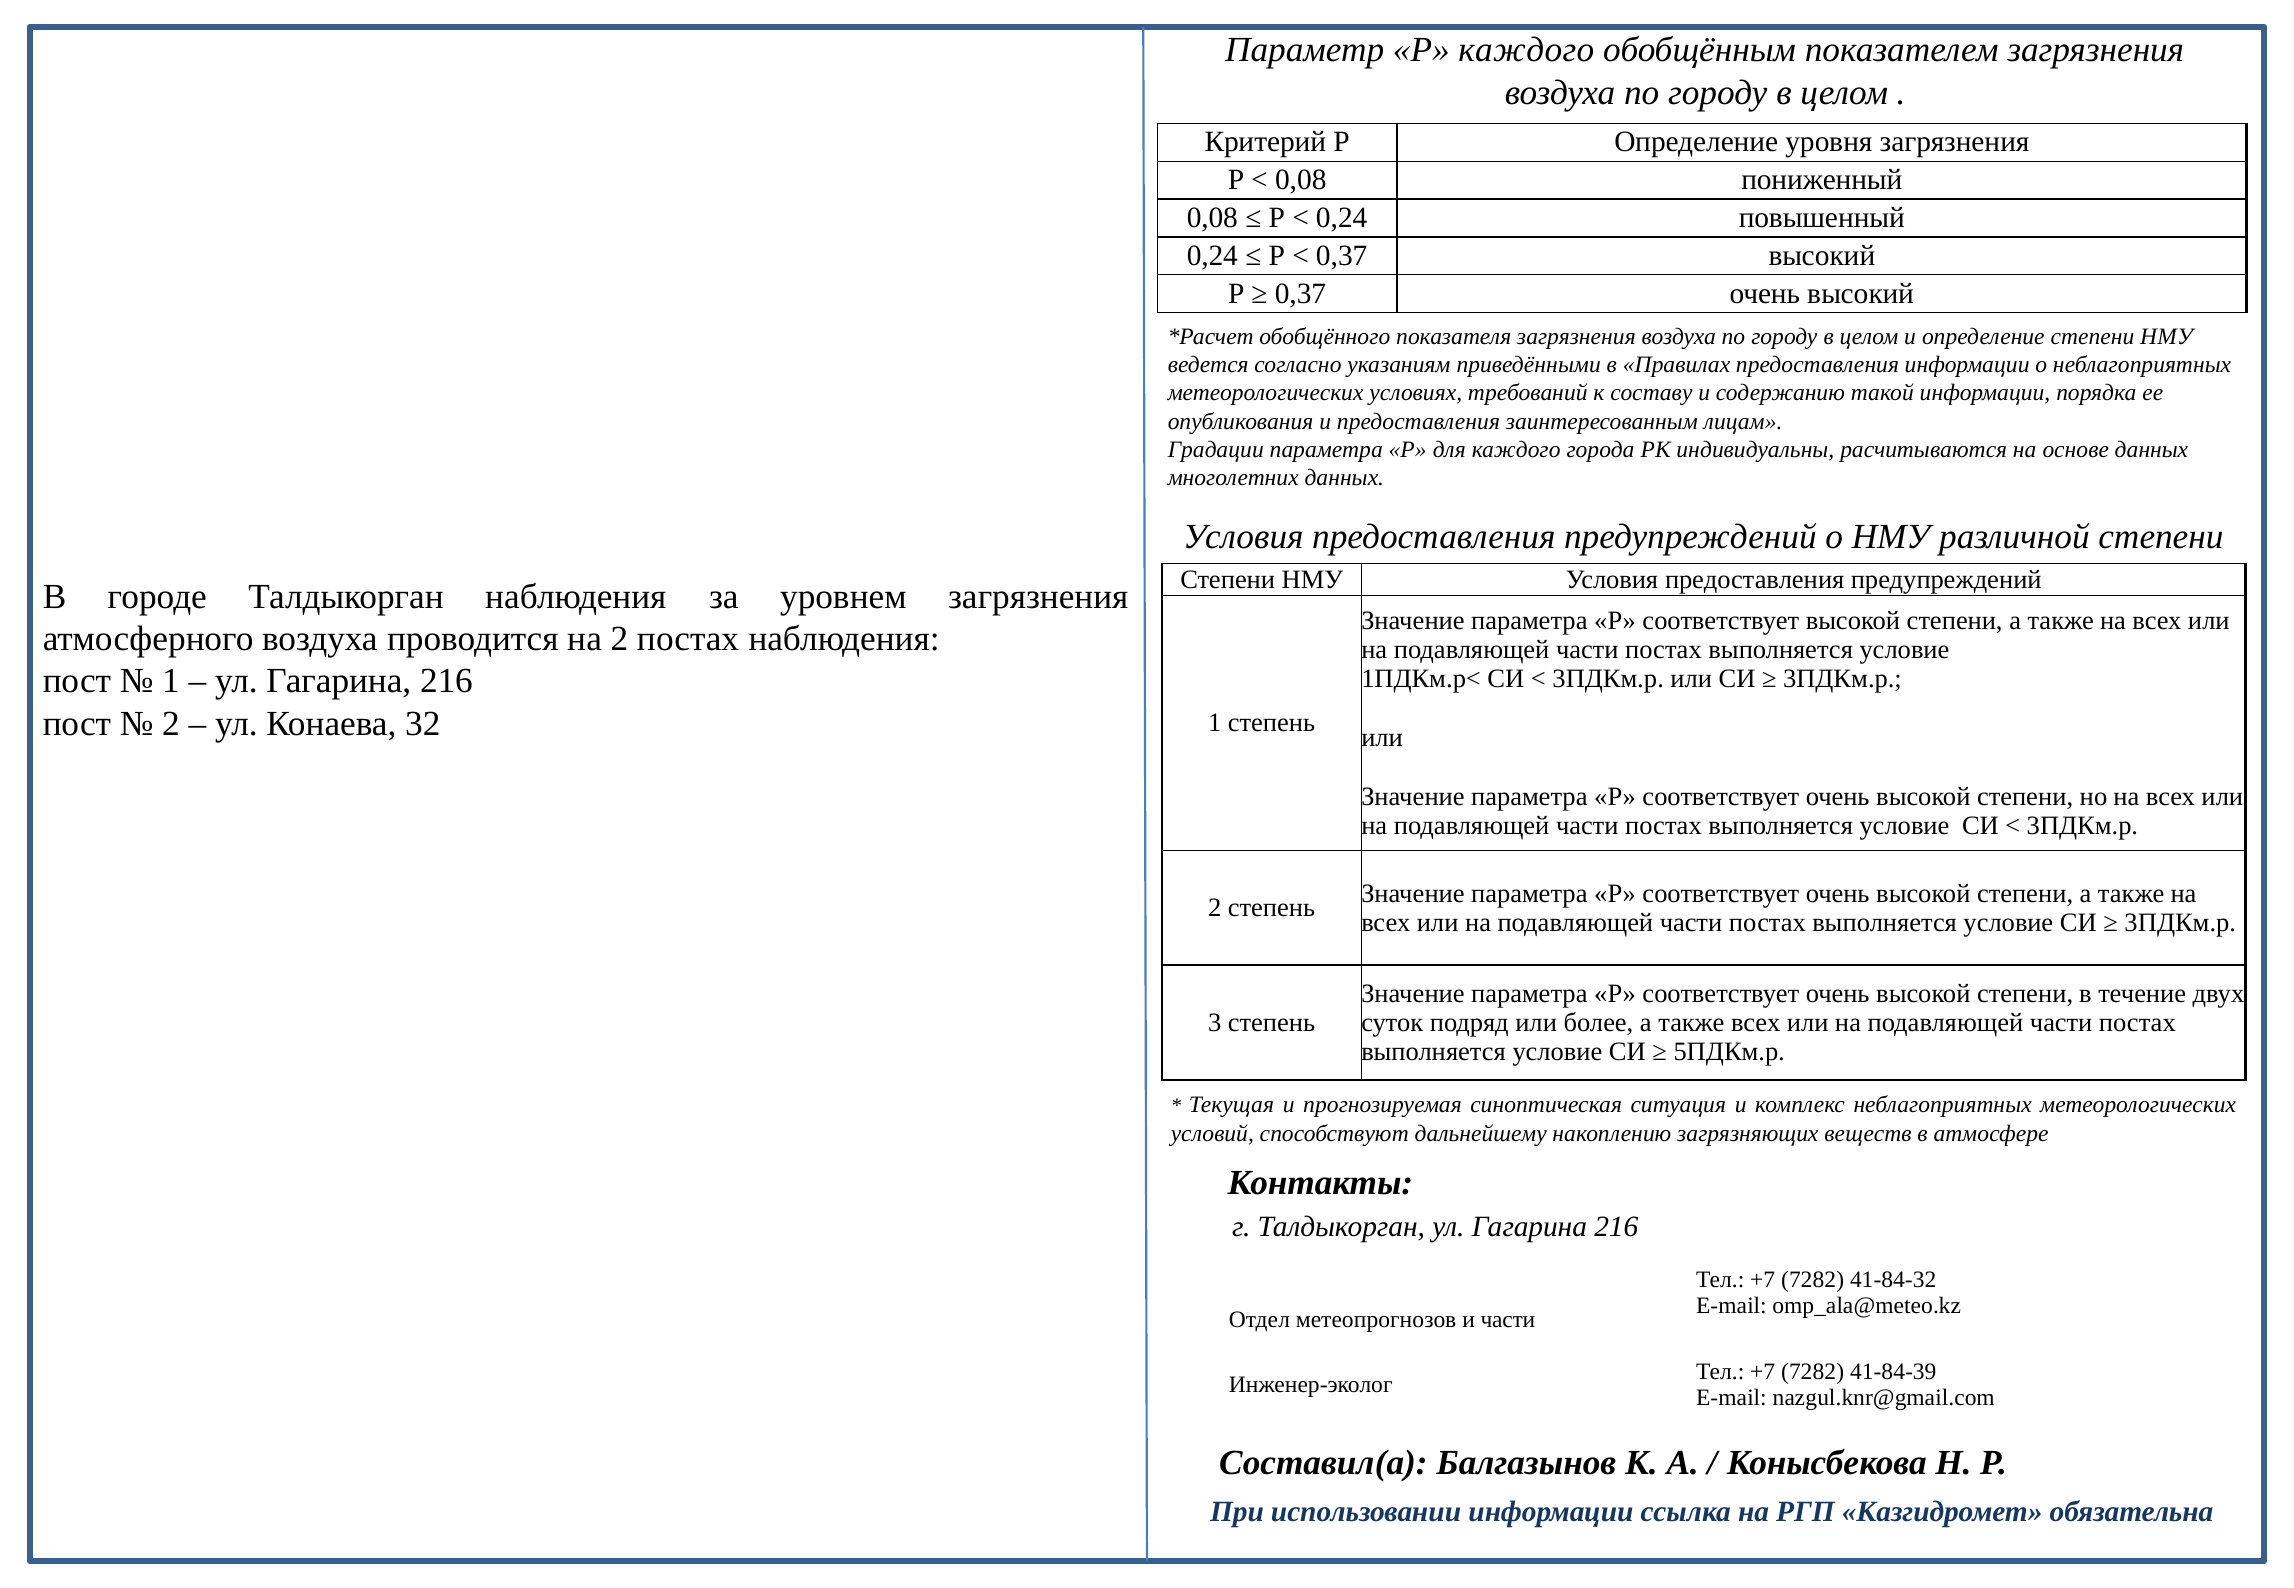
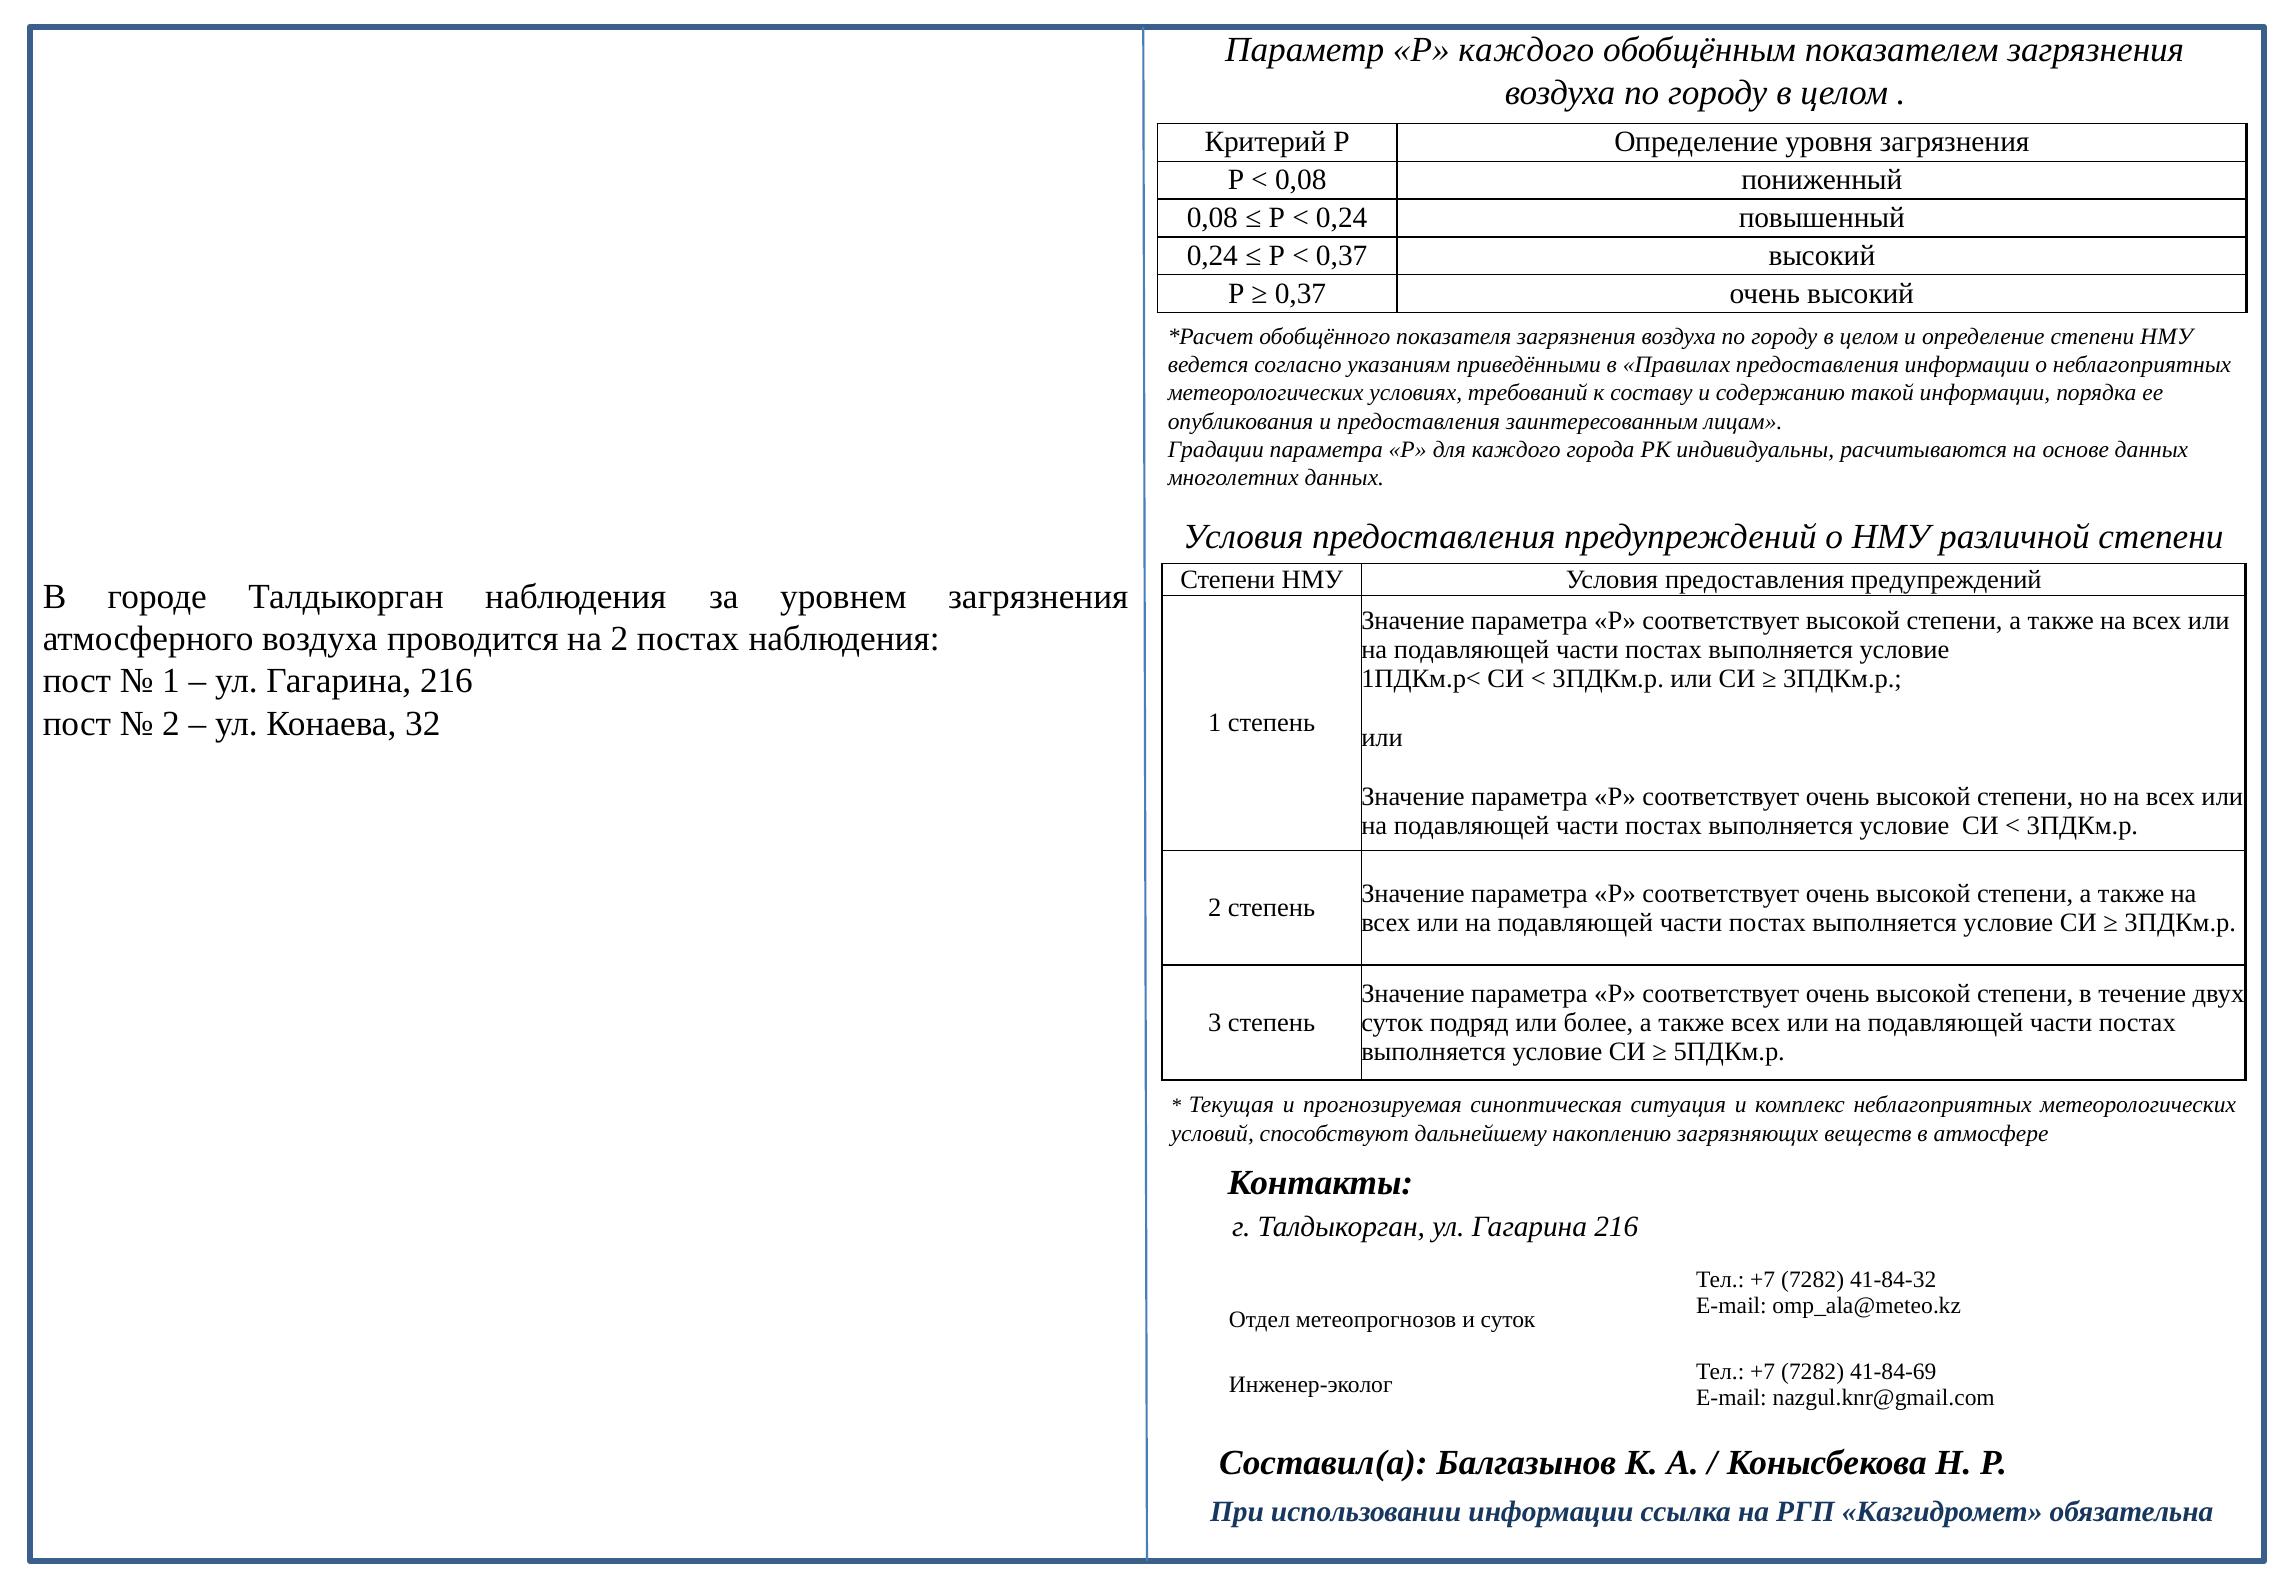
и части: части -> суток (1508, 1319)
41-84-39: 41-84-39 -> 41-84-69 (1893, 1372)
